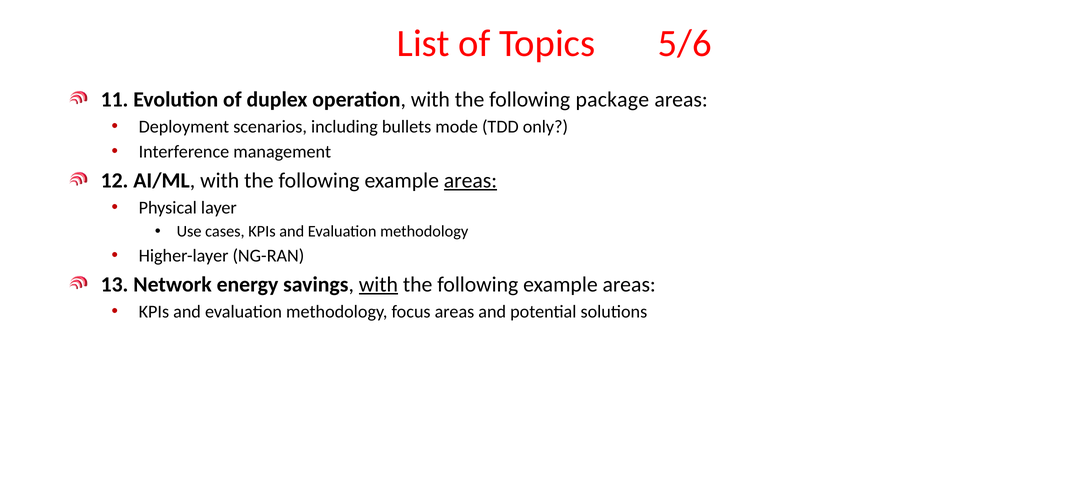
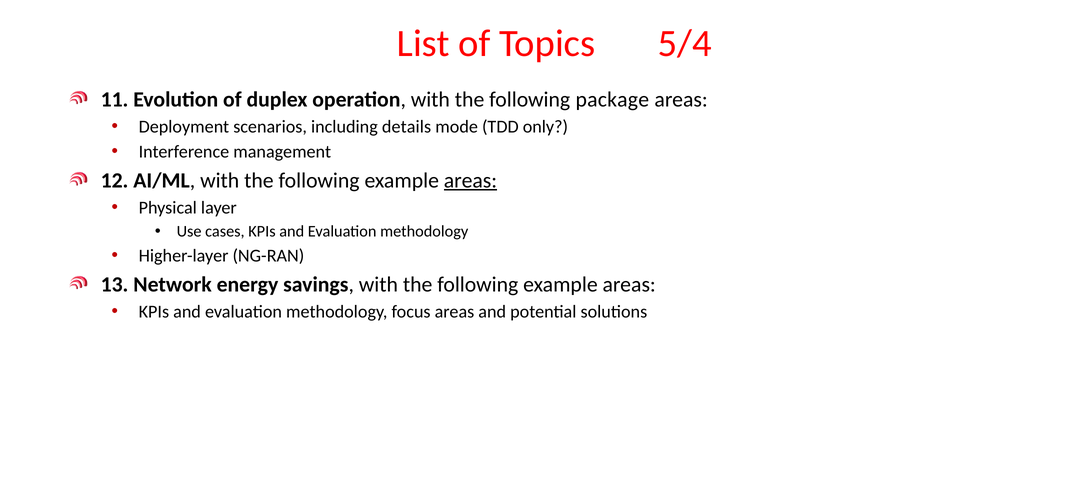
5/6: 5/6 -> 5/4 (685, 43)
bullets: bullets -> details (407, 127)
with underline: present -> none (378, 284)
